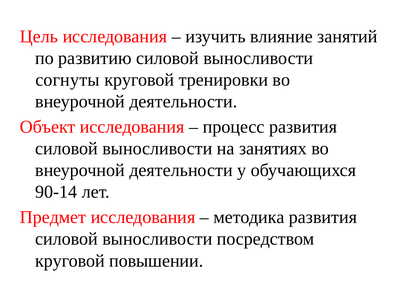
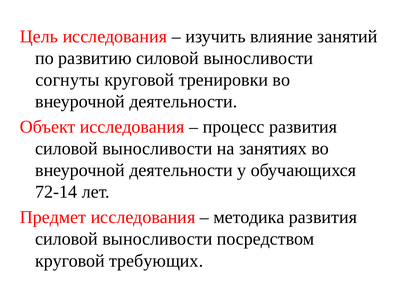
90-14: 90-14 -> 72-14 (56, 192)
повышении: повышении -> требующих (156, 260)
